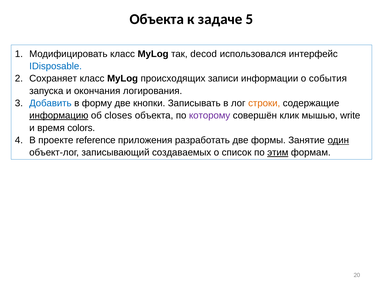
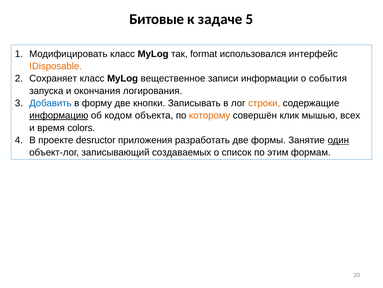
Объекта: Объекта -> Битовые (157, 19)
decod: decod -> format (204, 54)
IDisposable colour: blue -> orange (56, 66)
происходящих: происходящих -> вещественное (173, 78)
closes: closes -> кодом (118, 115)
которому colour: purple -> orange (210, 115)
write: write -> всех (350, 115)
reference: reference -> desructor (96, 140)
этим underline: present -> none (278, 152)
